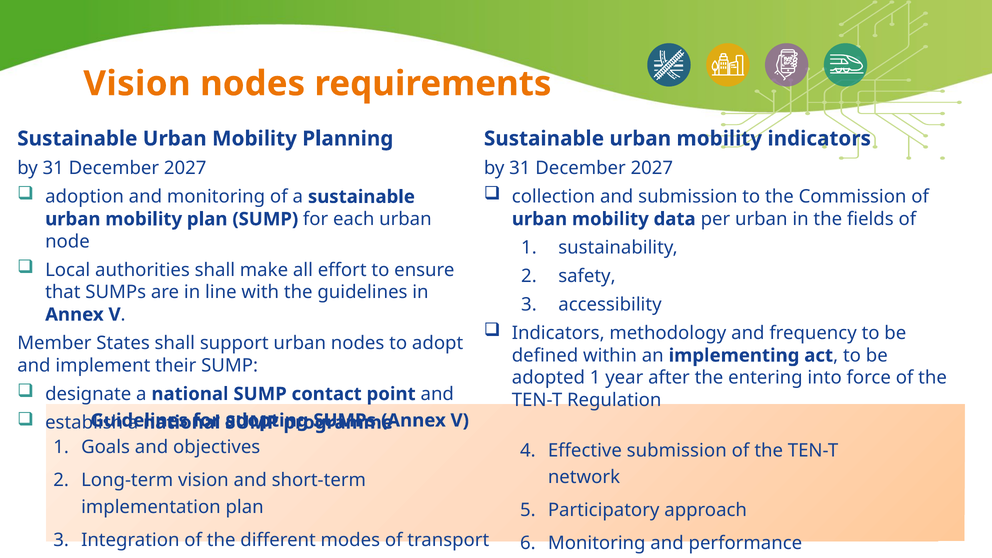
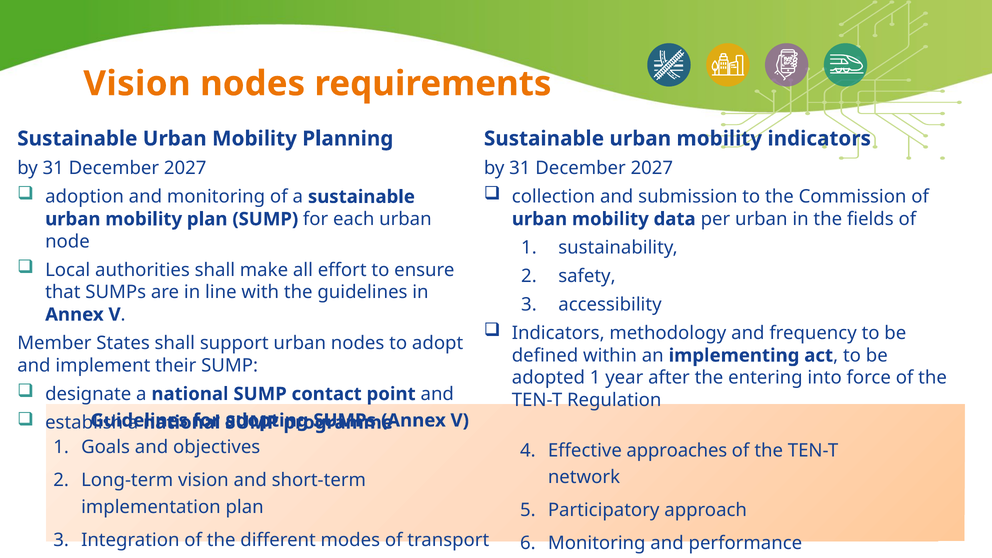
Effective submission: submission -> approaches (677, 450)
